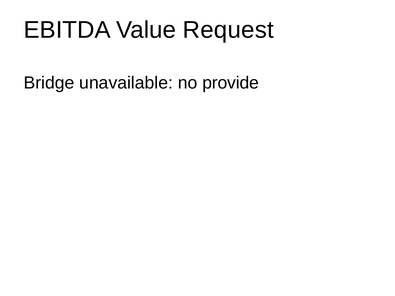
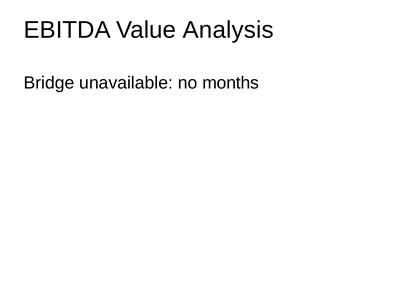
Request: Request -> Analysis (228, 30)
provide: provide -> months (231, 83)
